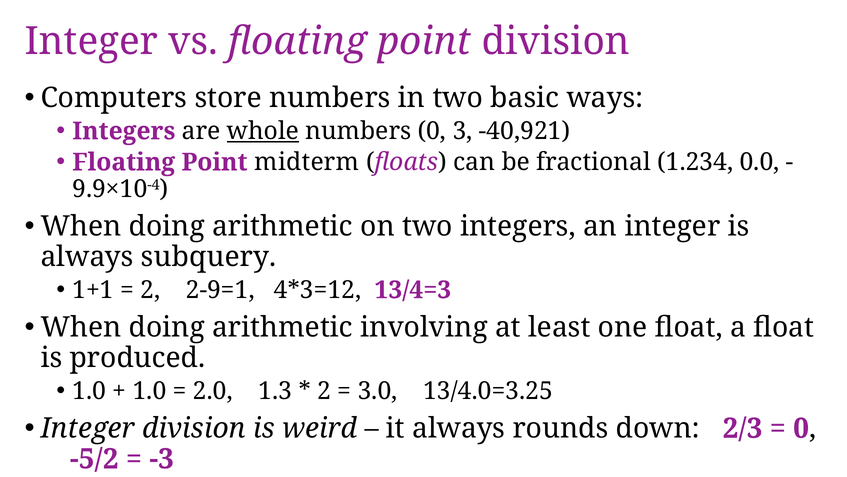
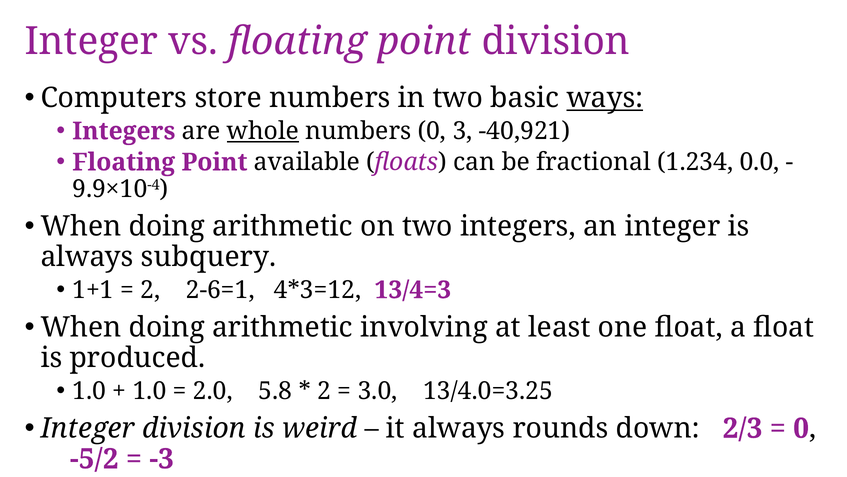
ways underline: none -> present (605, 98)
midterm: midterm -> available (307, 162)
2-9=1: 2-9=1 -> 2-6=1 (220, 290)
1.3: 1.3 -> 5.8 (275, 391)
